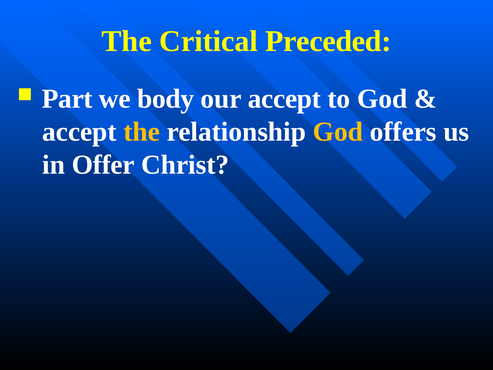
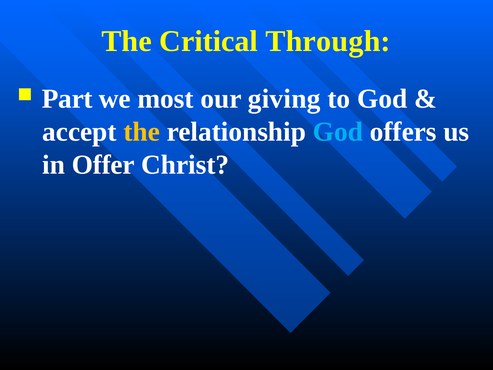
Preceded: Preceded -> Through (328, 41)
body: body -> most (166, 99)
our accept: accept -> giving (284, 99)
God colour: yellow -> light blue (338, 132)
